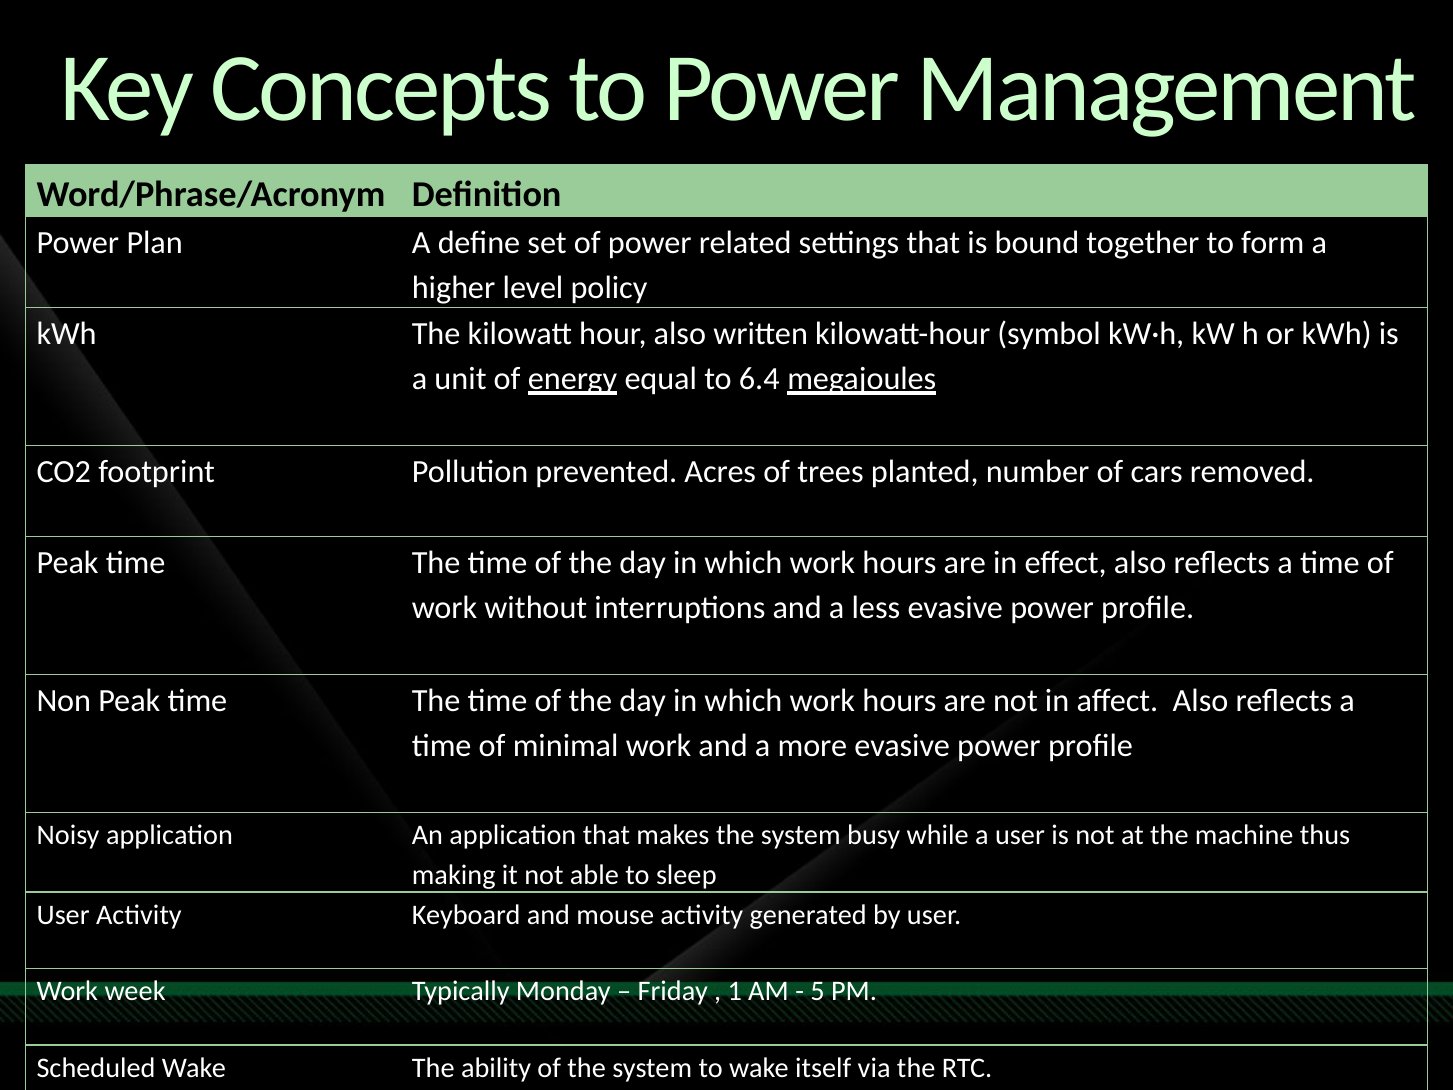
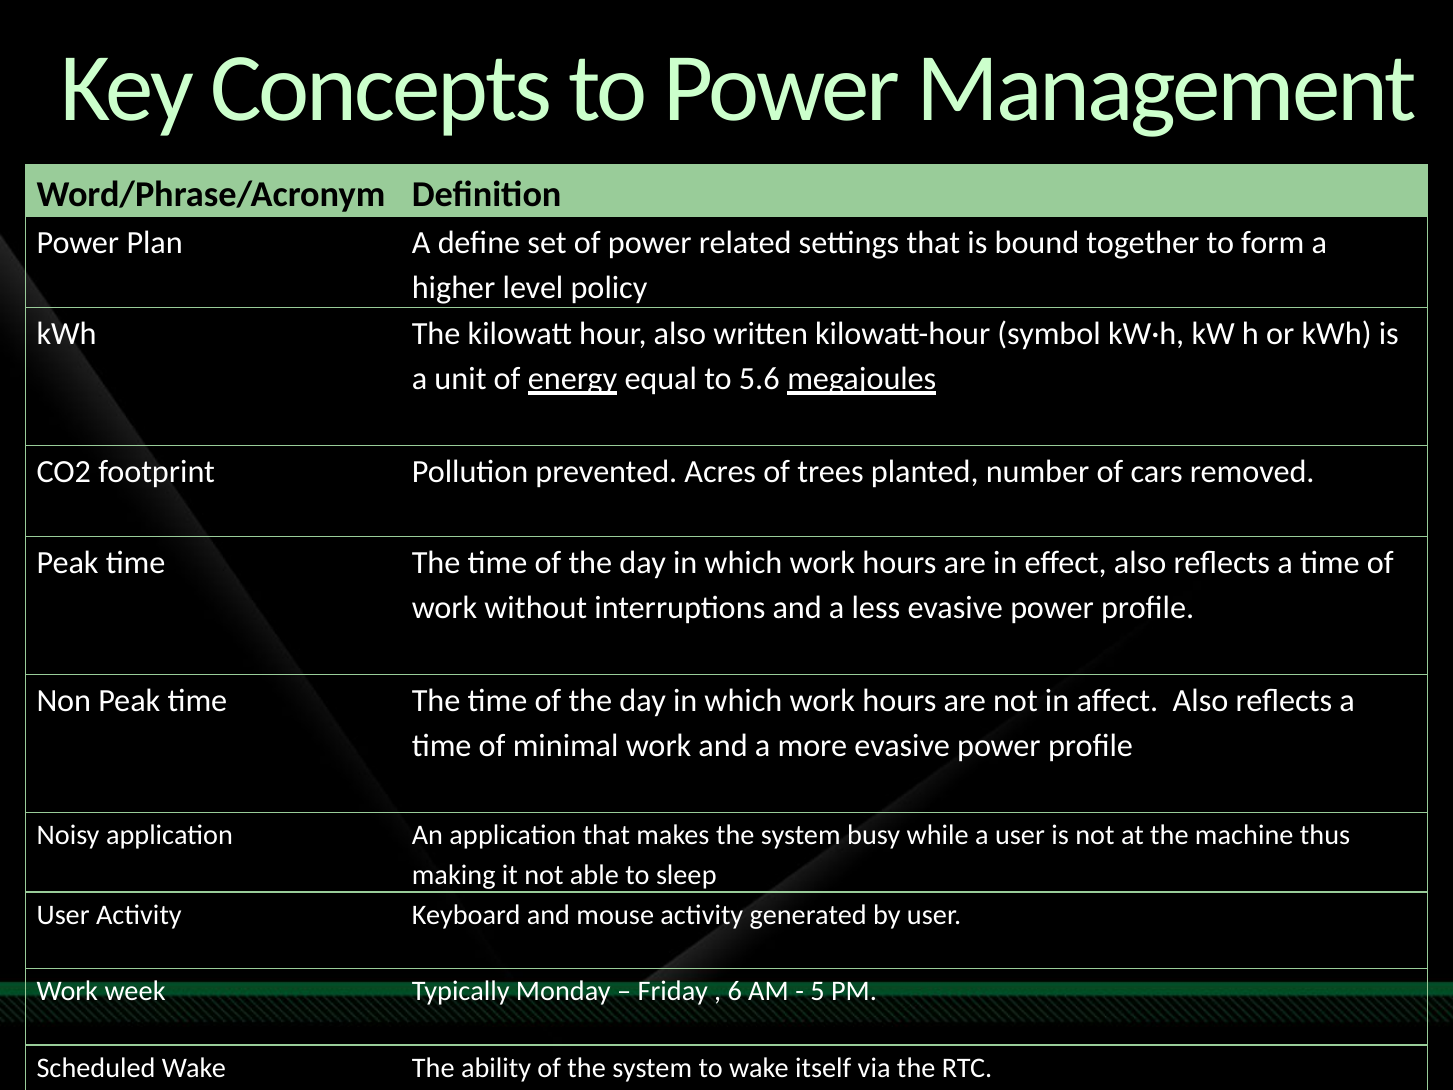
6.4: 6.4 -> 5.6 (759, 379)
1: 1 -> 6 (735, 991)
